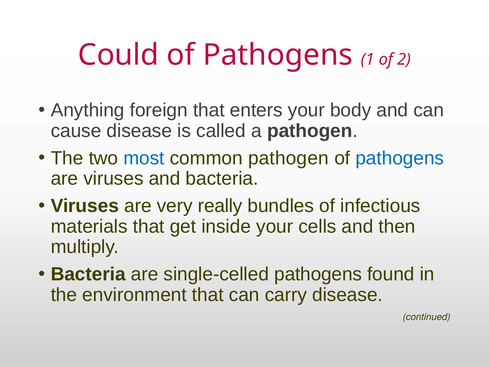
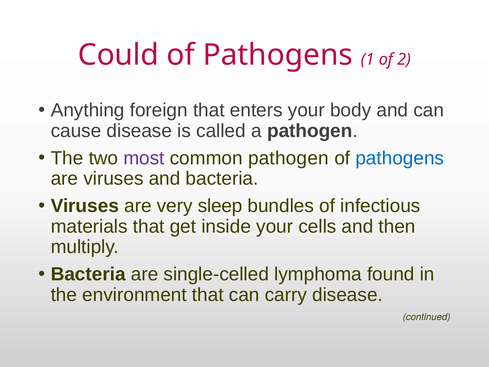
most colour: blue -> purple (144, 158)
really: really -> sleep (220, 206)
single-celled pathogens: pathogens -> lymphoma (318, 274)
